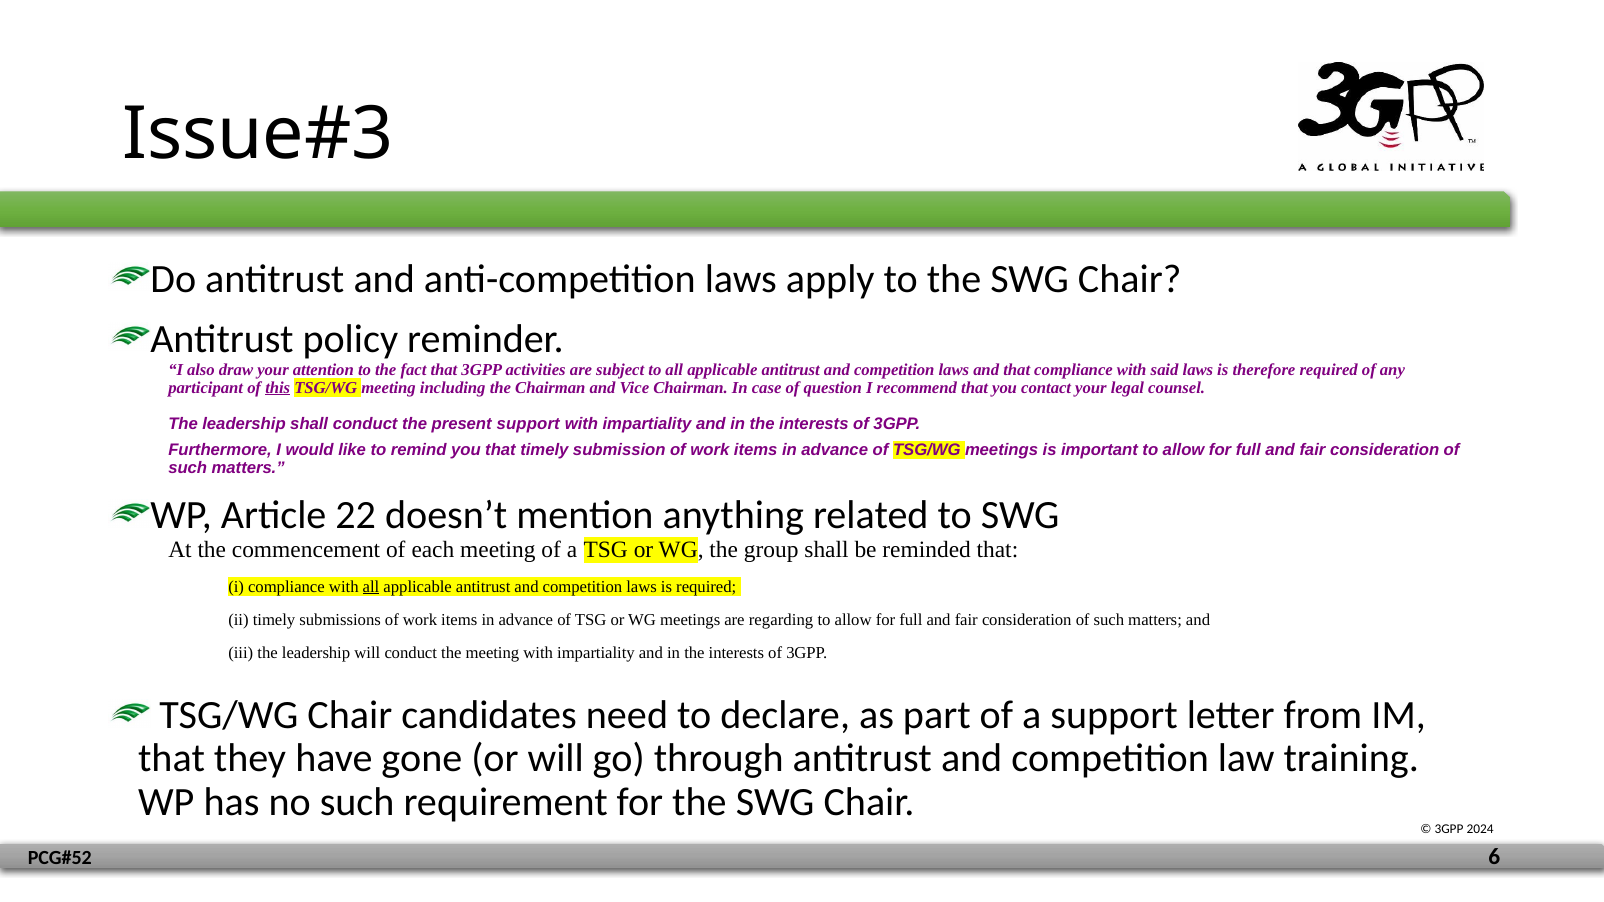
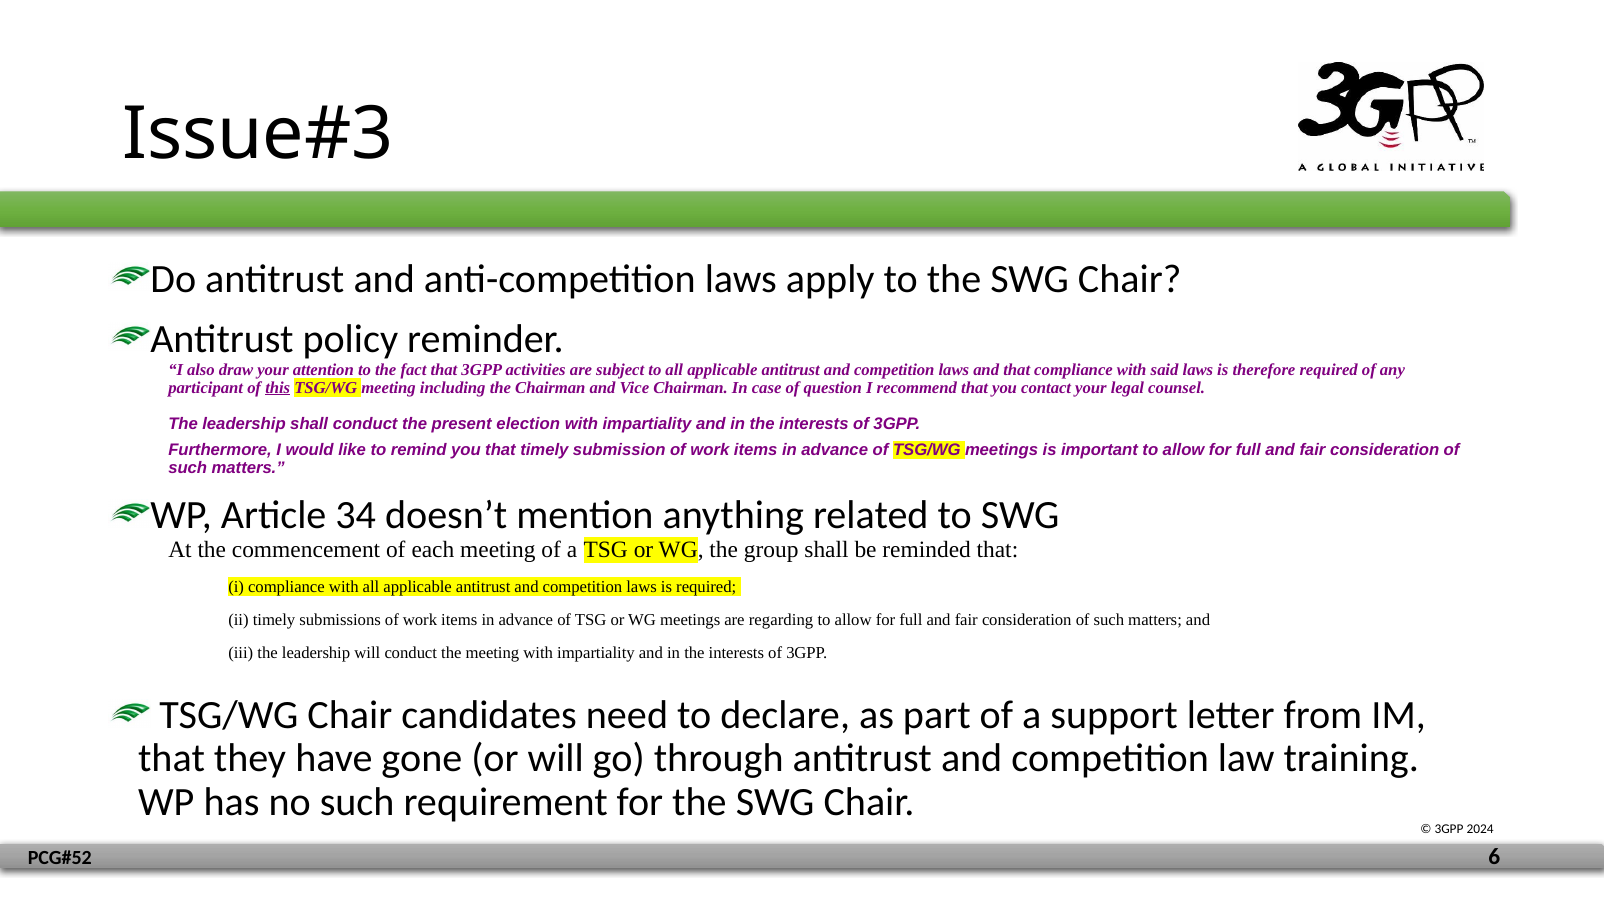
present support: support -> election (528, 424)
22: 22 -> 34 (356, 516)
all underline: present -> none (371, 587)
